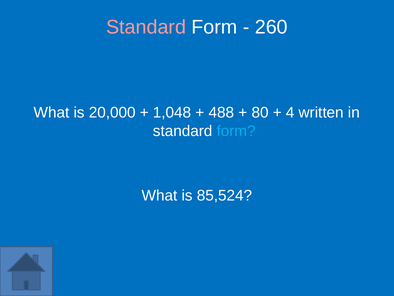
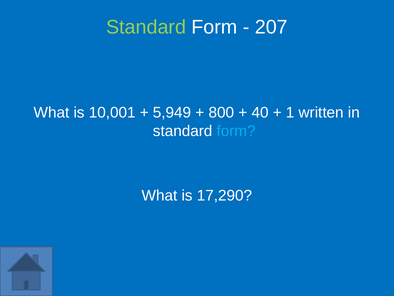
Standard colour: pink -> light green (146, 27)
260: 260 -> 207 (271, 27)
20,000: 20,000 -> 10,001 (112, 112)
1,048: 1,048 -> 5,949 (172, 112)
488: 488 -> 800 (221, 112)
80: 80 -> 40 (260, 112)
4: 4 -> 1 (290, 112)
85,524: 85,524 -> 17,290 (225, 195)
